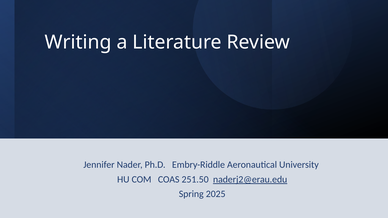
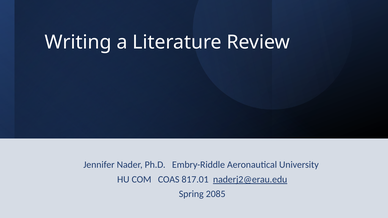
251.50: 251.50 -> 817.01 (195, 180)
2025: 2025 -> 2085 (216, 194)
